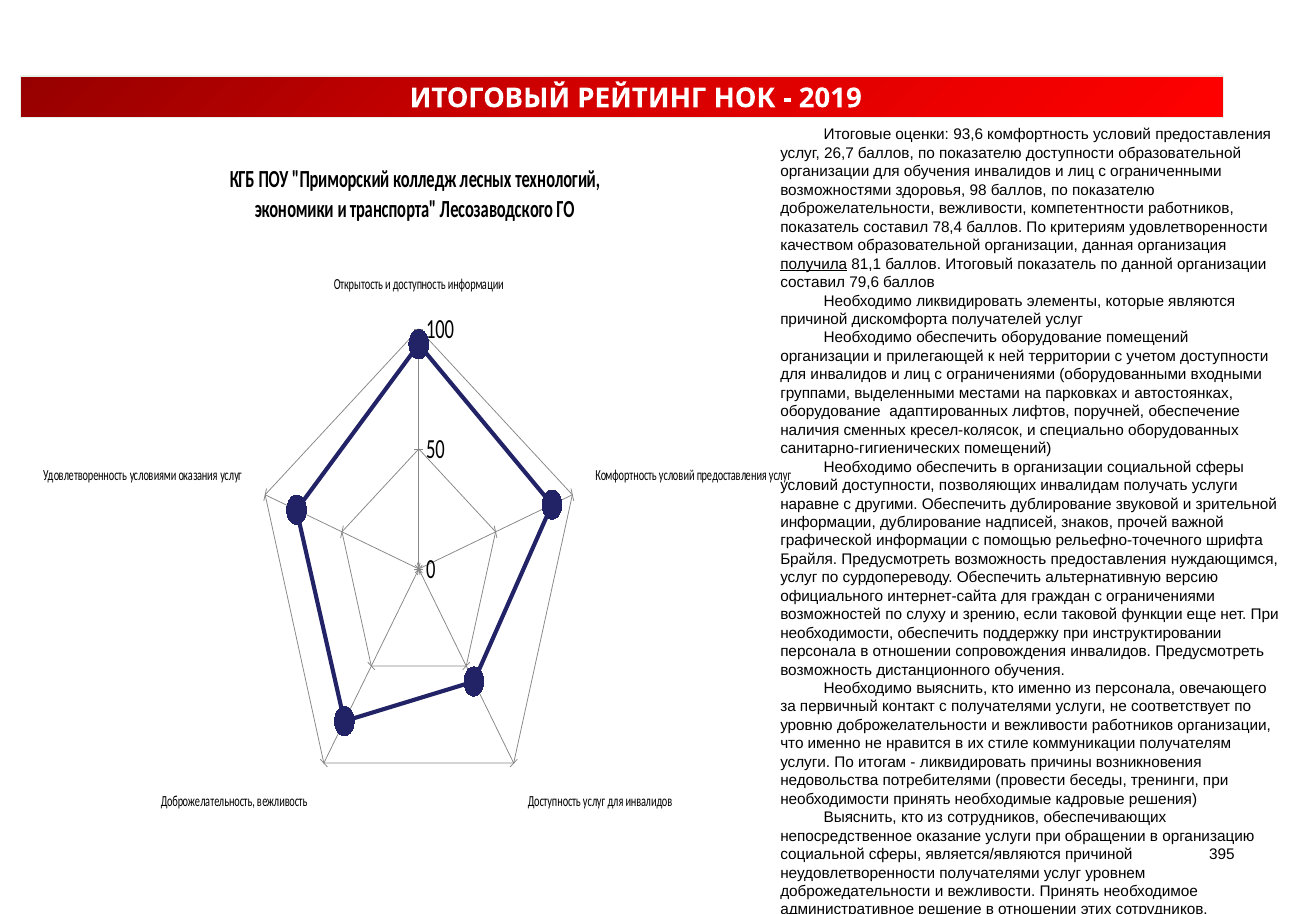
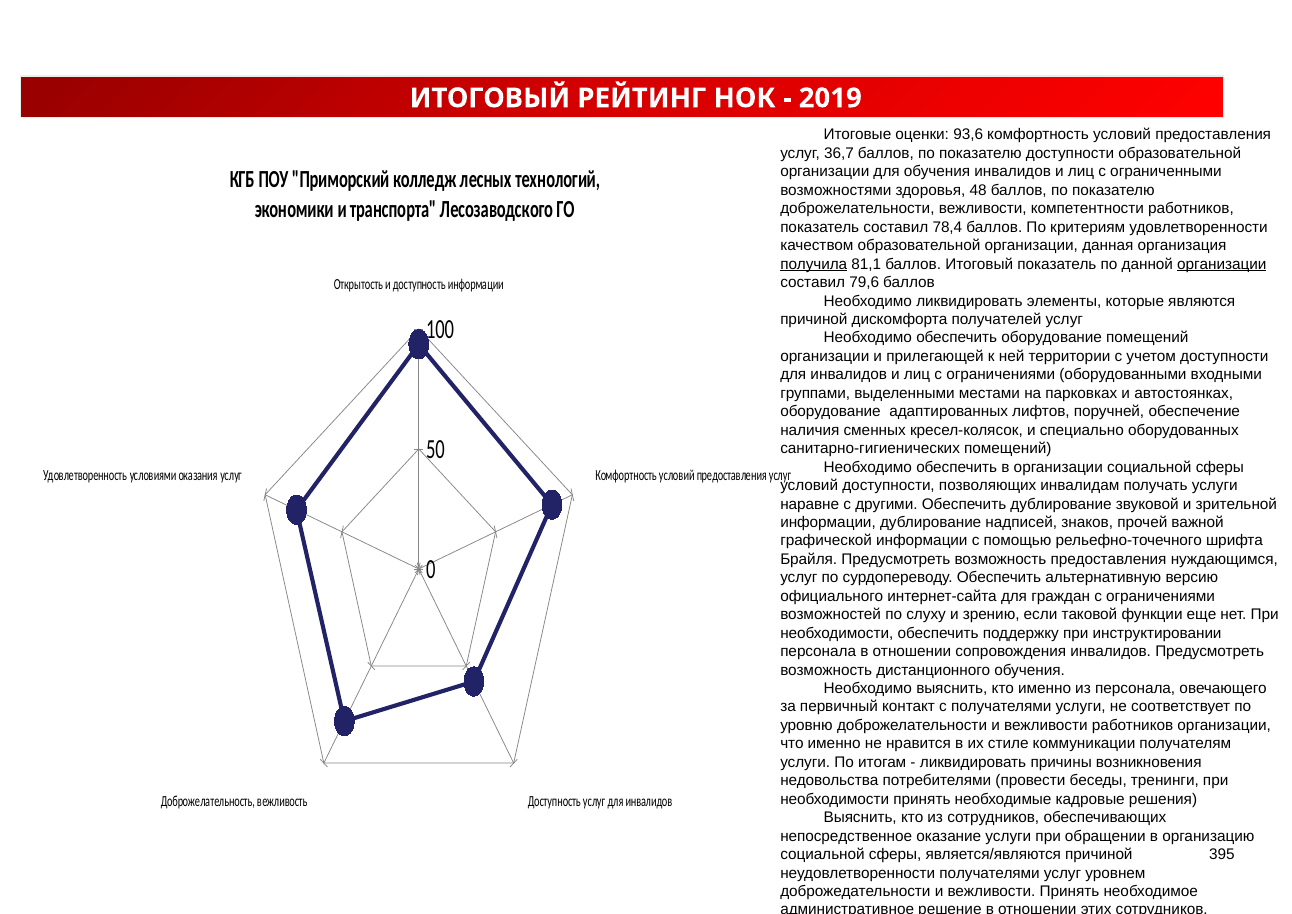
26,7: 26,7 -> 36,7 (839, 153)
98: 98 -> 48 (978, 190)
организации underline: none -> present (1222, 264)
